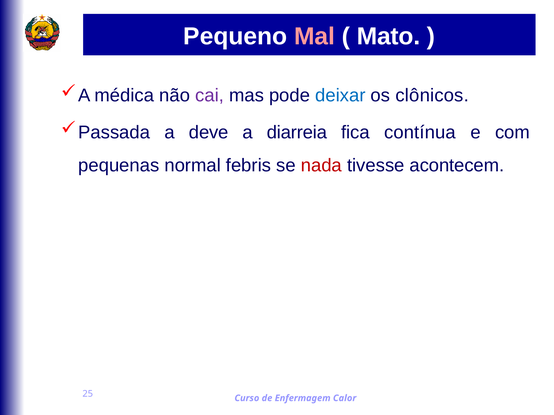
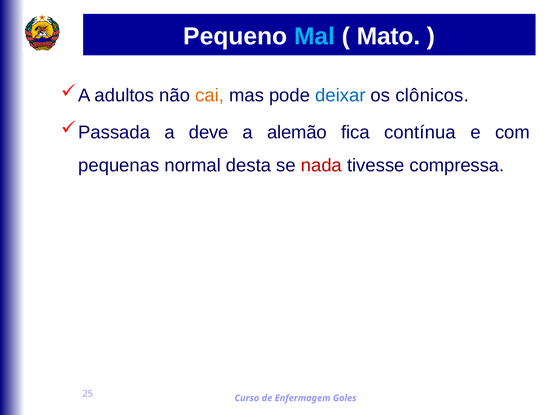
Mal colour: pink -> light blue (315, 36)
médica: médica -> adultos (124, 95)
cai colour: purple -> orange (210, 95)
diarreia: diarreia -> alemão (297, 132)
febris: febris -> desta (249, 166)
acontecem: acontecem -> compressa (457, 166)
Calor: Calor -> Goles (345, 399)
